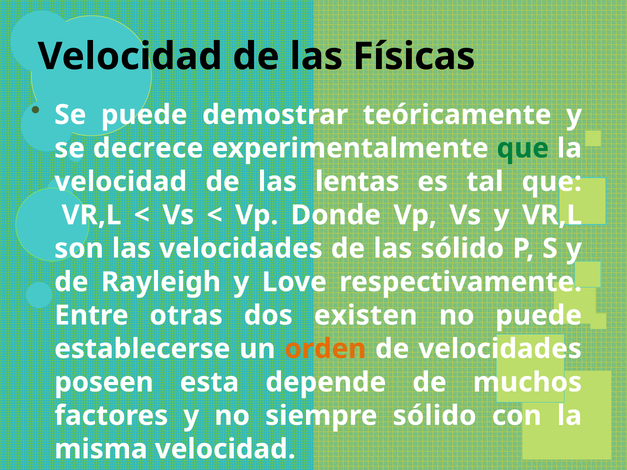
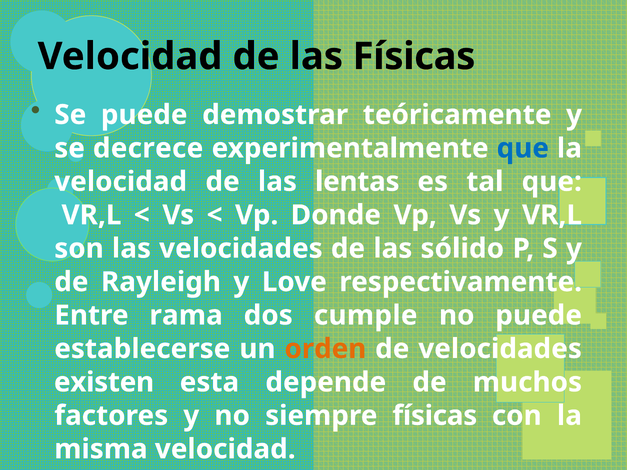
que colour: green -> blue (523, 148)
otras: otras -> rama (186, 316)
existen: existen -> cumple (366, 316)
poseen: poseen -> existen (104, 382)
siempre sólido: sólido -> físicas (435, 416)
